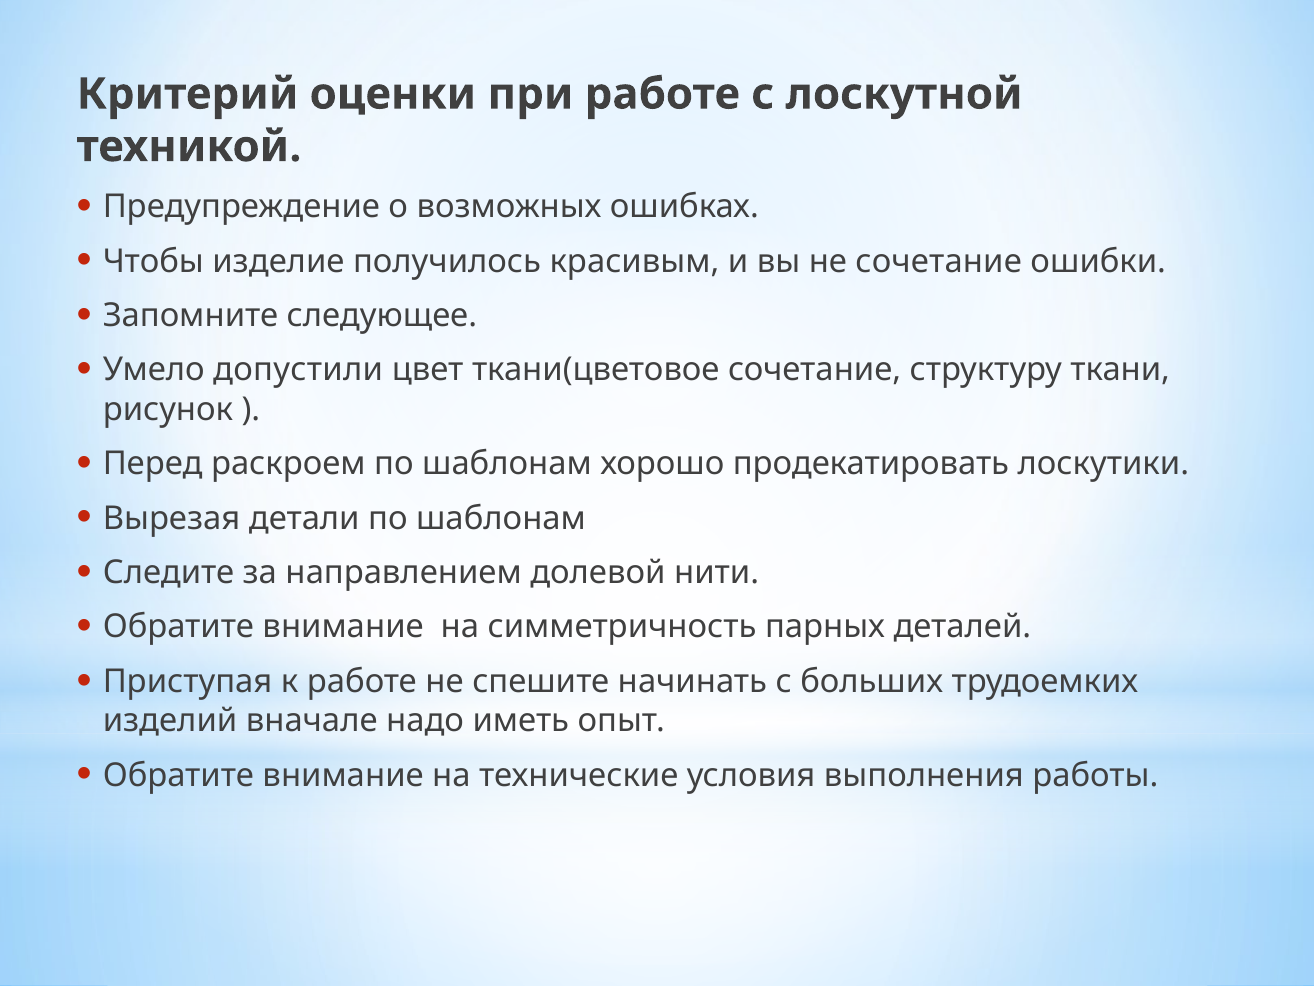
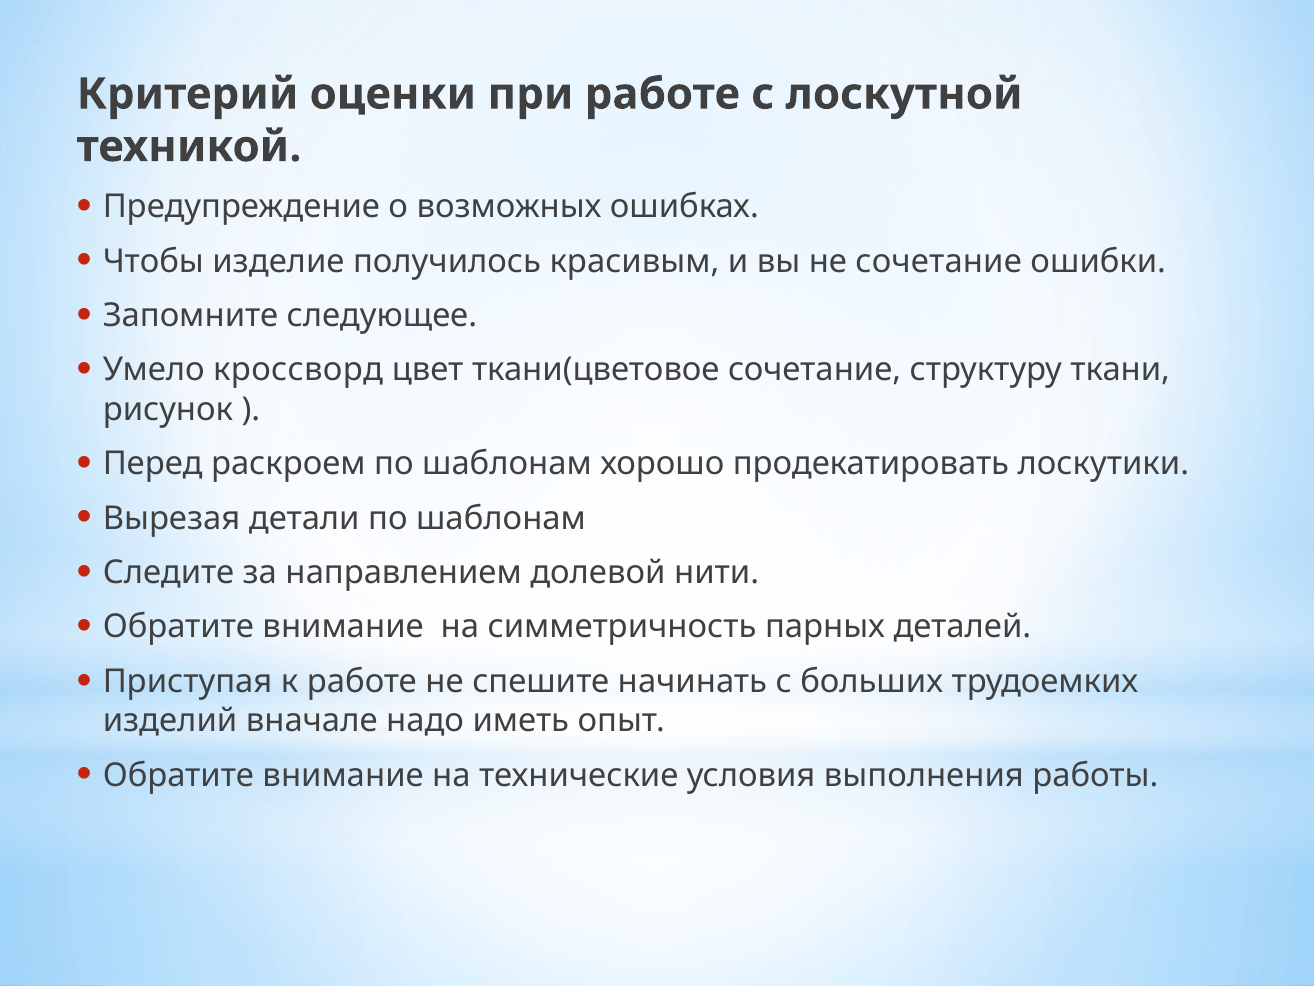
допустили: допустили -> кроссворд (298, 370)
